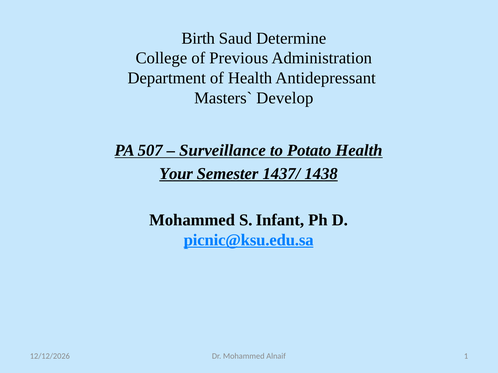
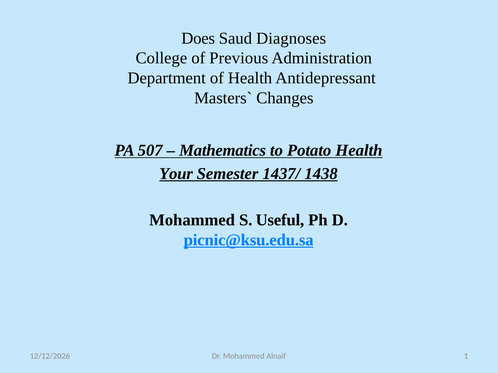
Birth: Birth -> Does (198, 38)
Determine: Determine -> Diagnoses (291, 38)
Develop: Develop -> Changes (285, 98)
Surveillance: Surveillance -> Mathematics (223, 151)
Infant: Infant -> Useful (280, 220)
